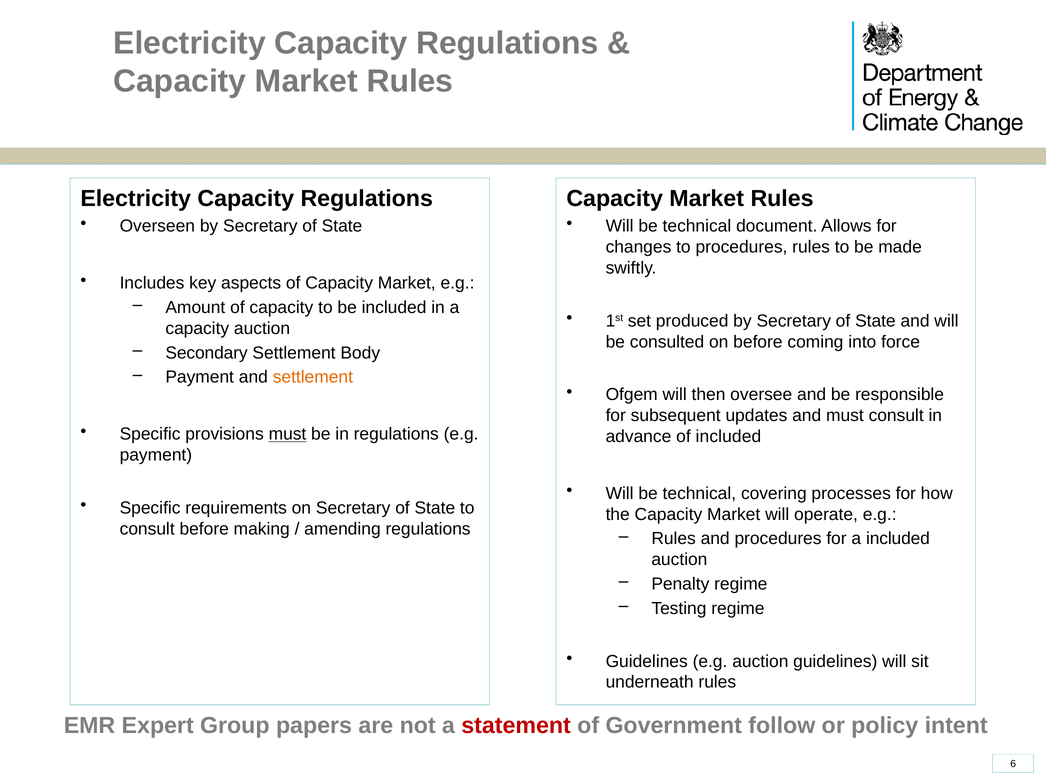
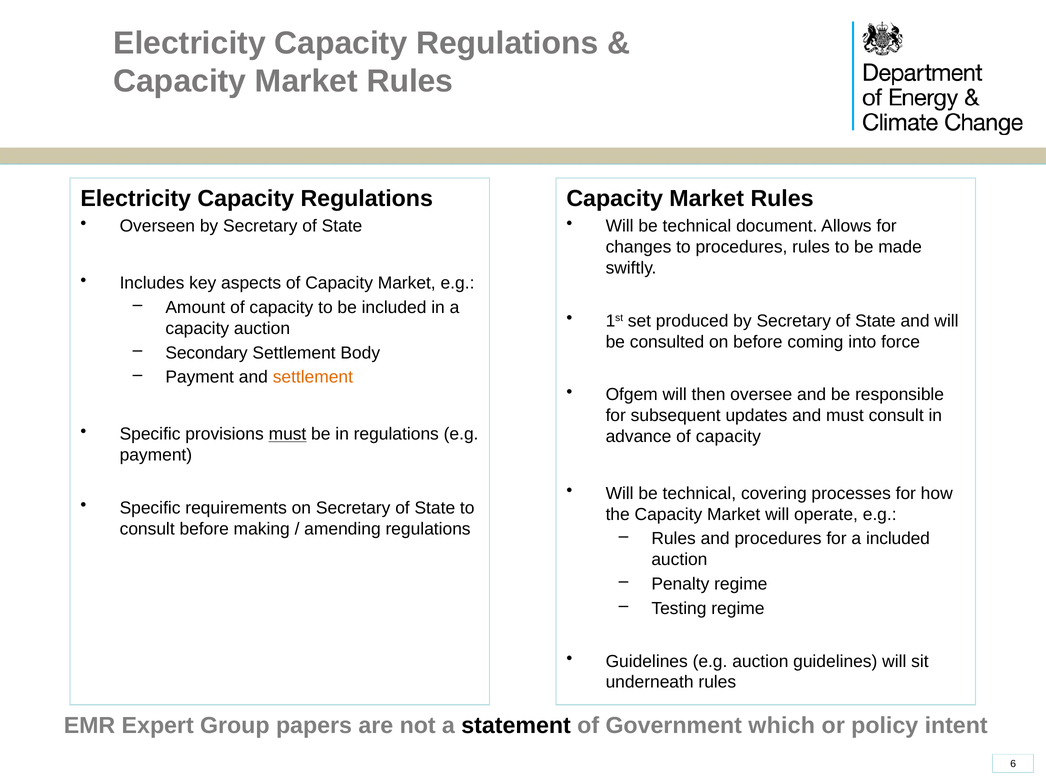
advance of included: included -> capacity (728, 437)
statement colour: red -> black (516, 726)
follow: follow -> which (782, 726)
